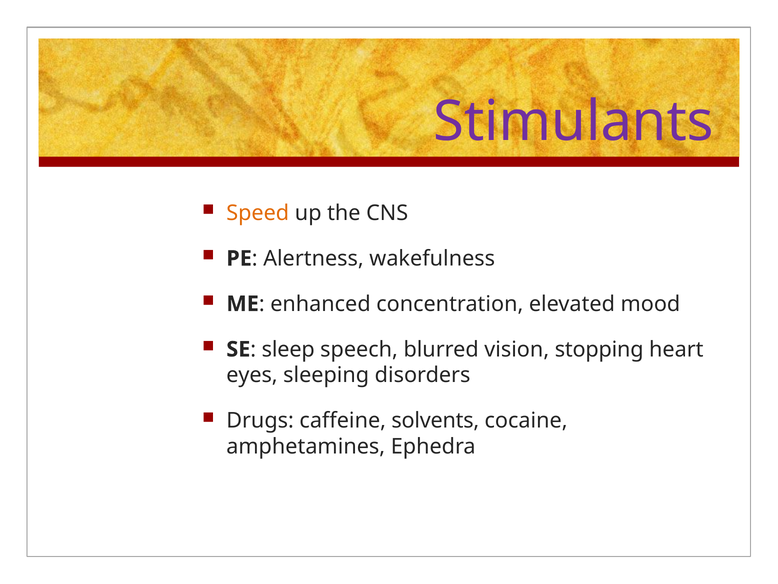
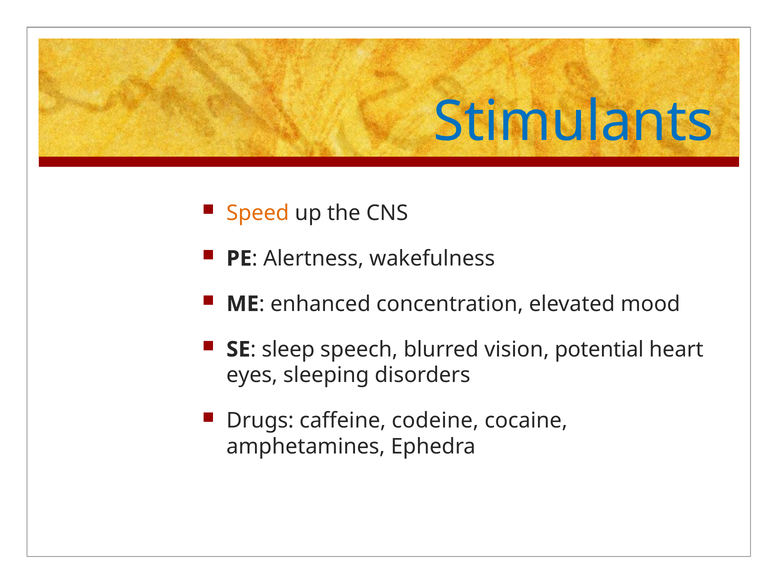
Stimulants colour: purple -> blue (574, 122)
stopping: stopping -> potential (599, 349)
solvents: solvents -> codeine (435, 420)
